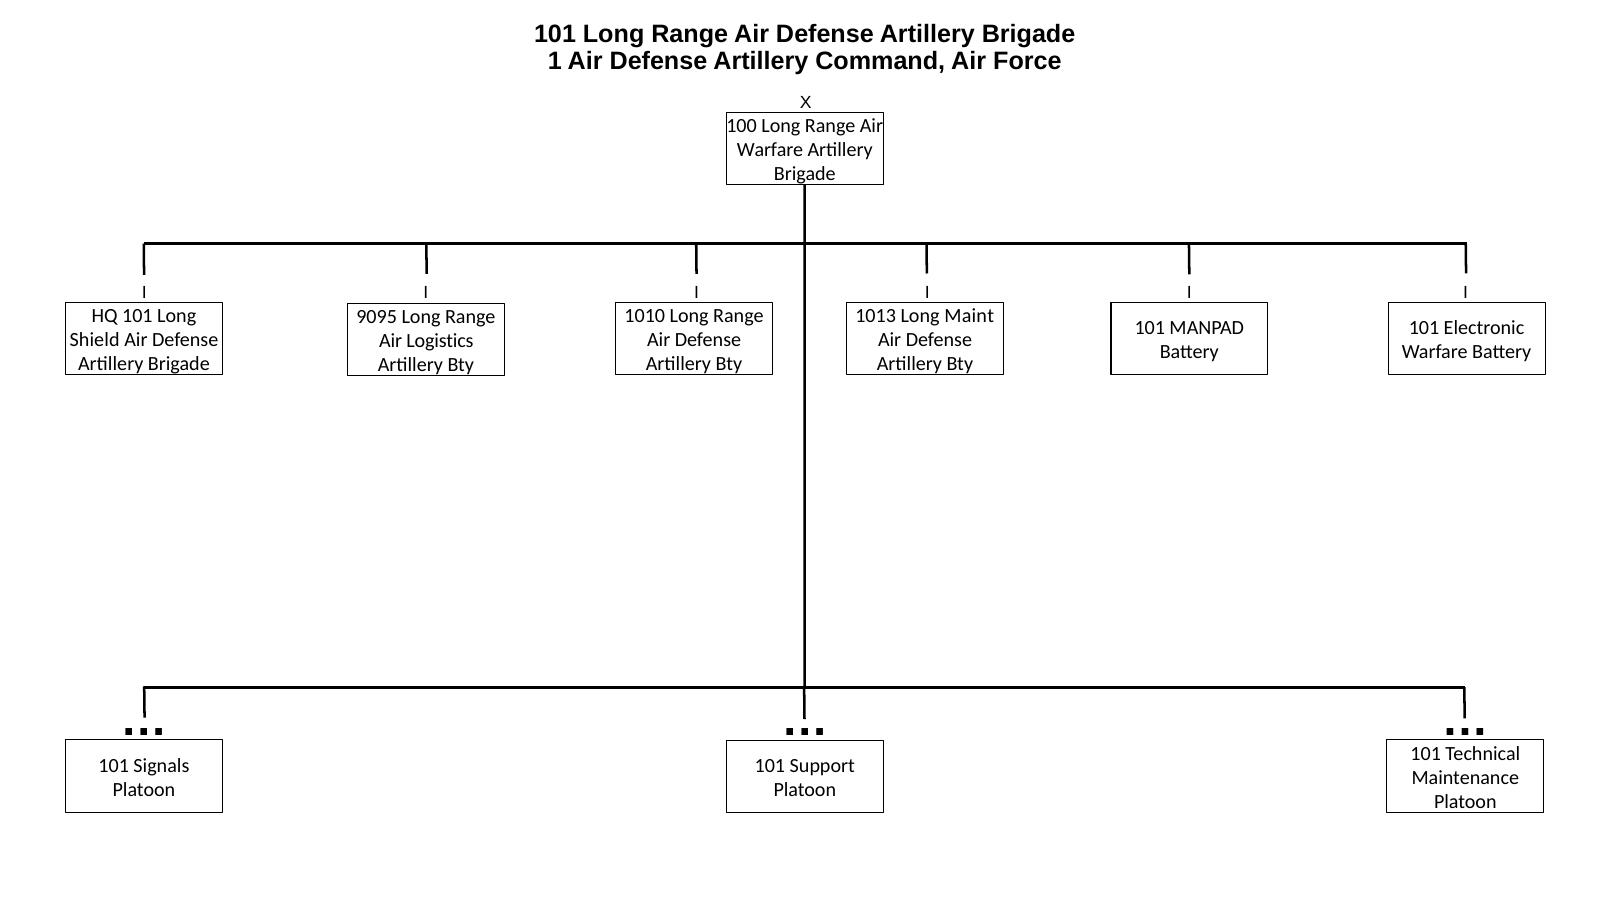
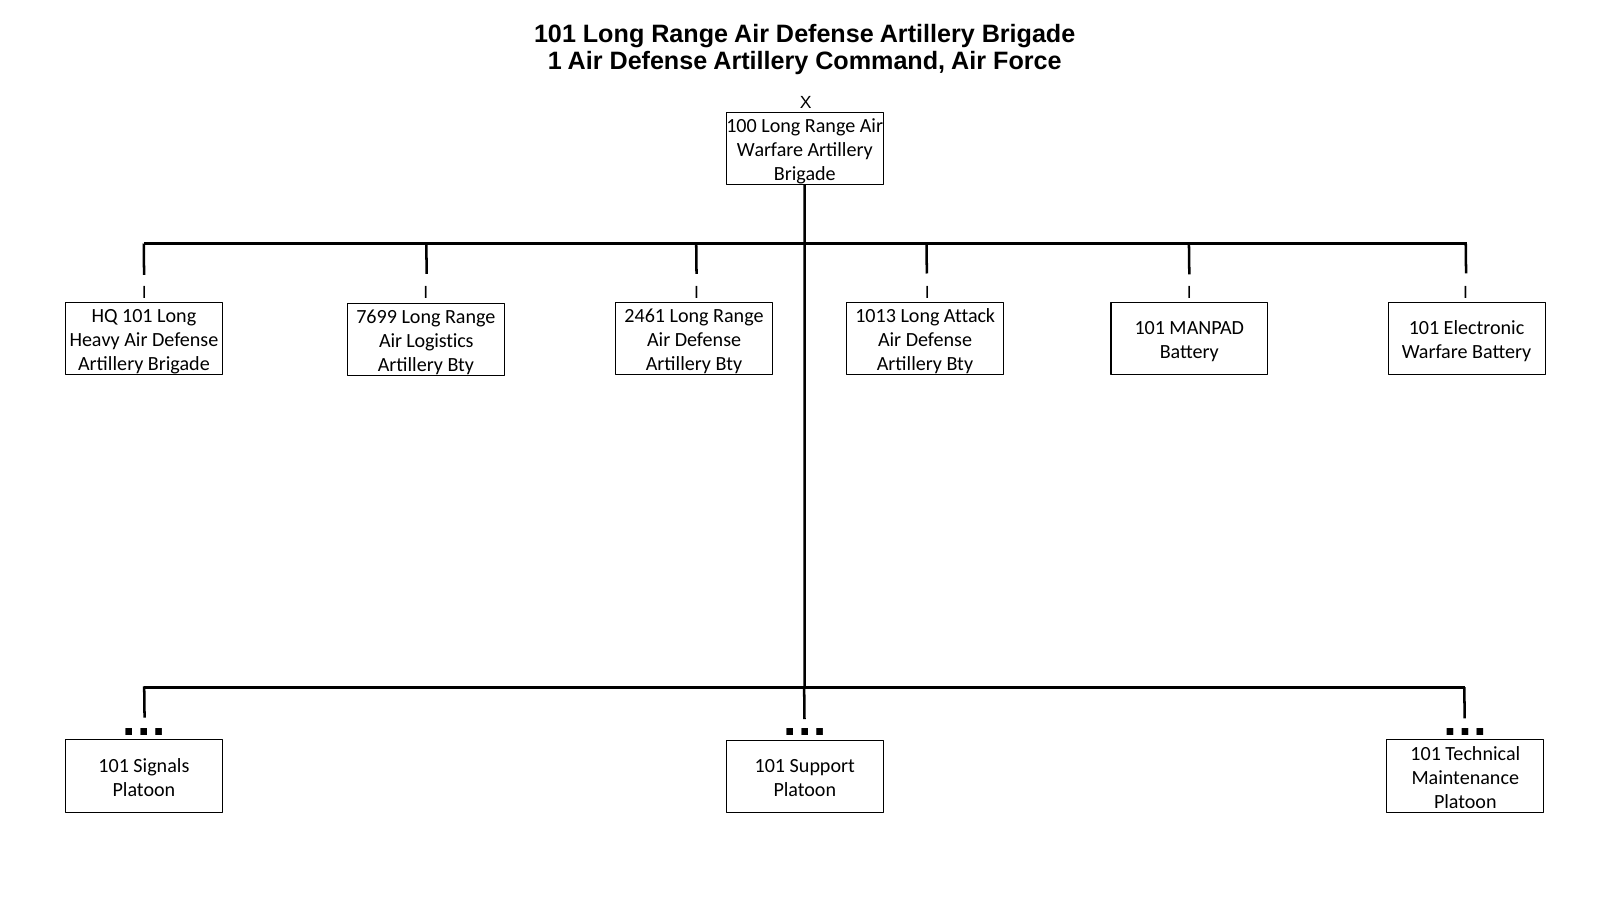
1010: 1010 -> 2461 (645, 316)
Maint: Maint -> Attack (969, 316)
9095: 9095 -> 7699 (377, 317)
Shield: Shield -> Heavy (95, 340)
